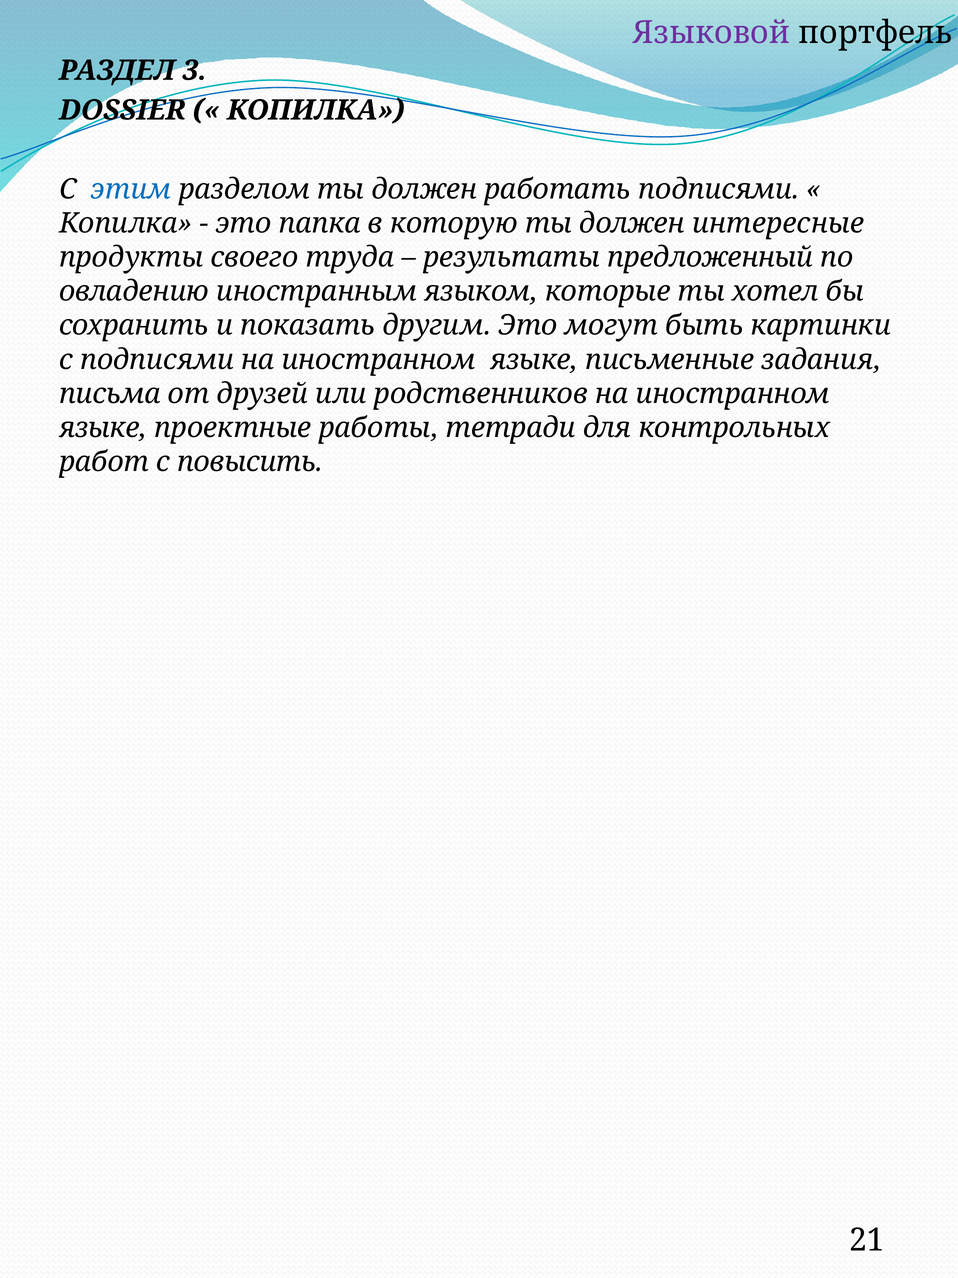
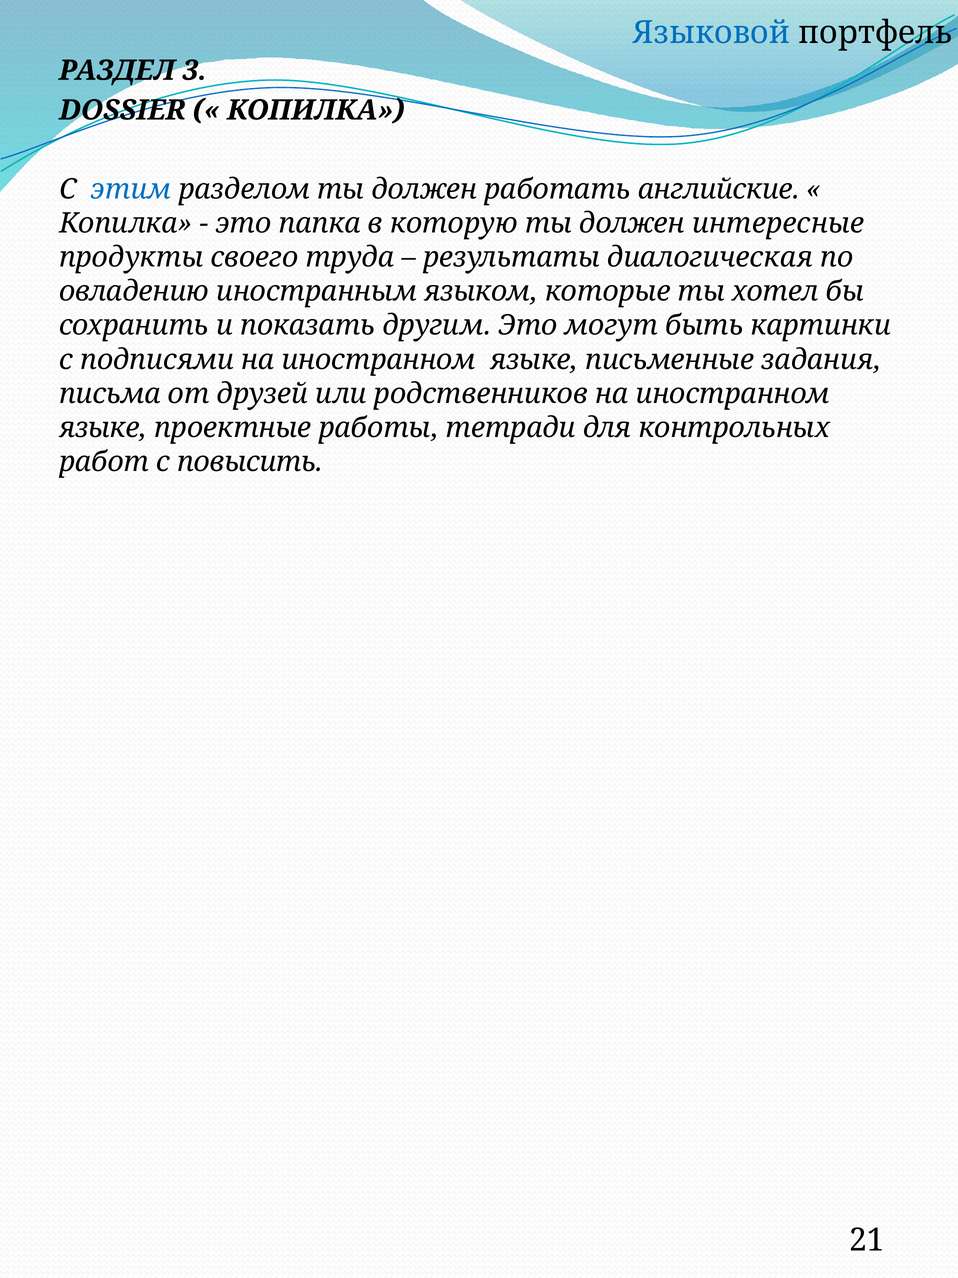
Языковой colour: purple -> blue (712, 33)
работать подписями: подписями -> английские (719, 189)
предложенный: предложенный -> диалогическая (710, 257)
